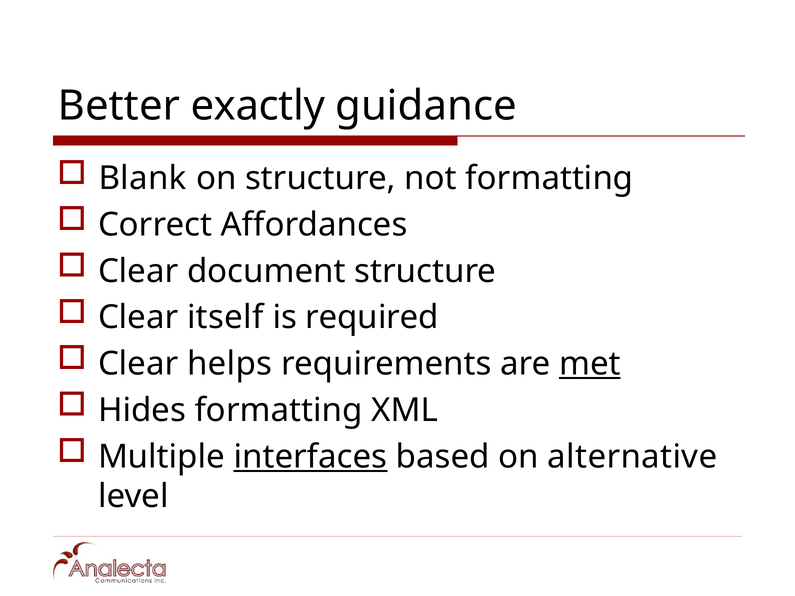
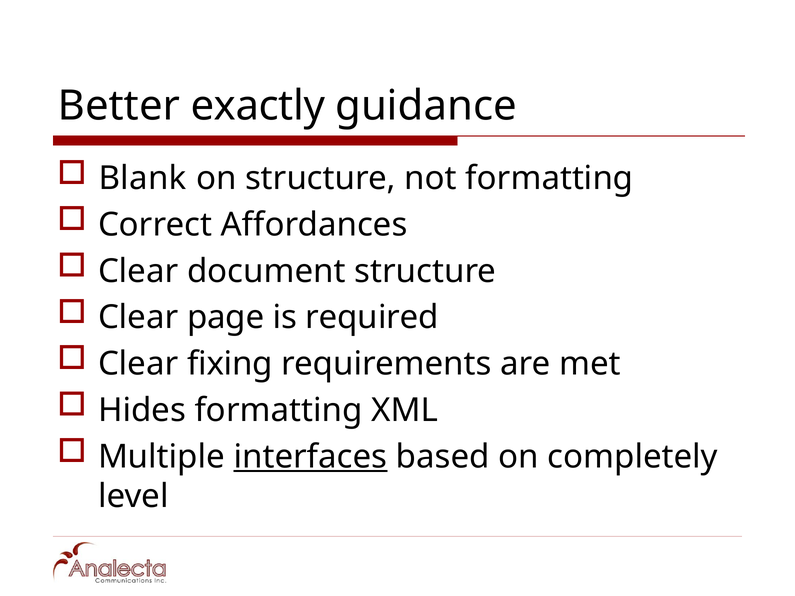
itself: itself -> page (226, 318)
helps: helps -> fixing (230, 364)
met underline: present -> none (590, 364)
alternative: alternative -> completely (633, 457)
